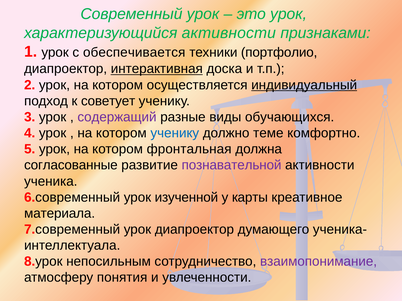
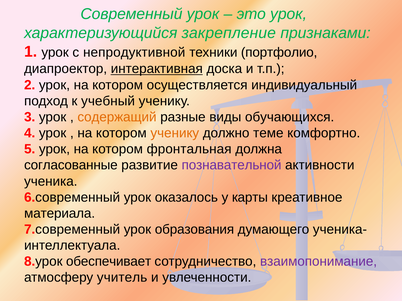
характеризующийся активности: активности -> закрепление (229, 33)
обеспечивается: обеспечивается -> непродуктивной (134, 52)
индивидуальный underline: present -> none (304, 85)
советует: советует -> учебный (108, 101)
содержащий colour: purple -> orange (117, 117)
ученику colour: blue -> orange (175, 133)
изученной: изученной -> оказалось (186, 198)
урок диапроектор: диапроектор -> образования (194, 230)
непосильным: непосильным -> обеспечивает (109, 262)
понятия: понятия -> учитель (122, 278)
